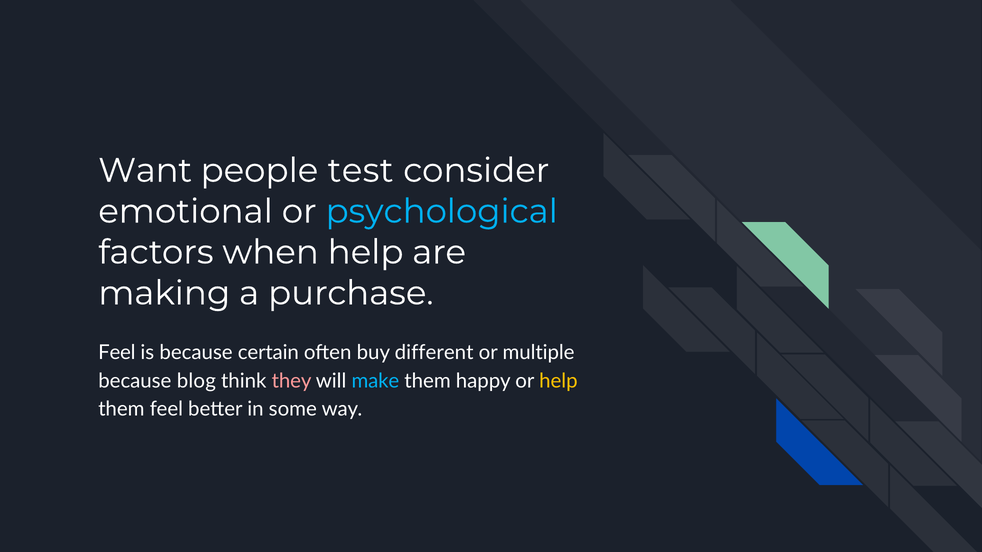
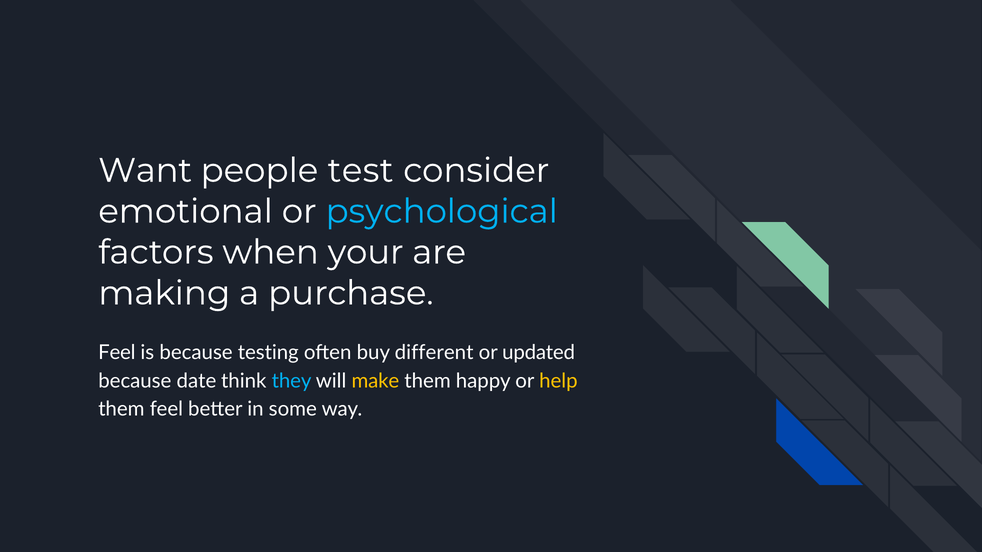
when help: help -> your (366, 252)
certain: certain -> testing (268, 353)
multiple: multiple -> updated (539, 353)
blog: blog -> date (196, 381)
they colour: pink -> light blue (292, 381)
make colour: light blue -> yellow (375, 381)
